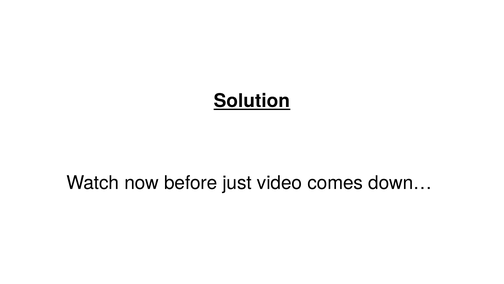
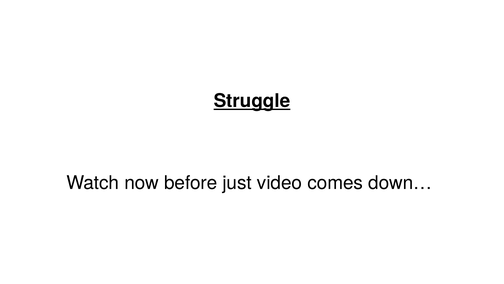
Solution: Solution -> Struggle (252, 101)
